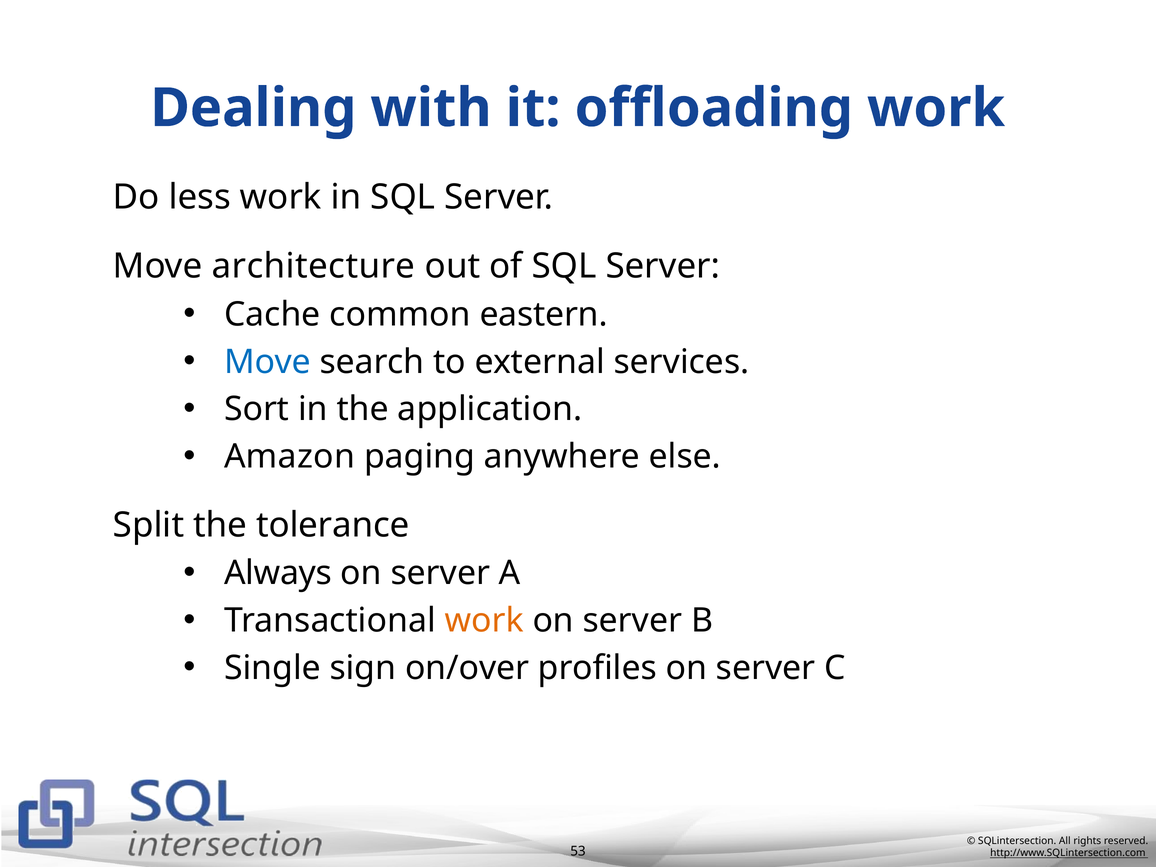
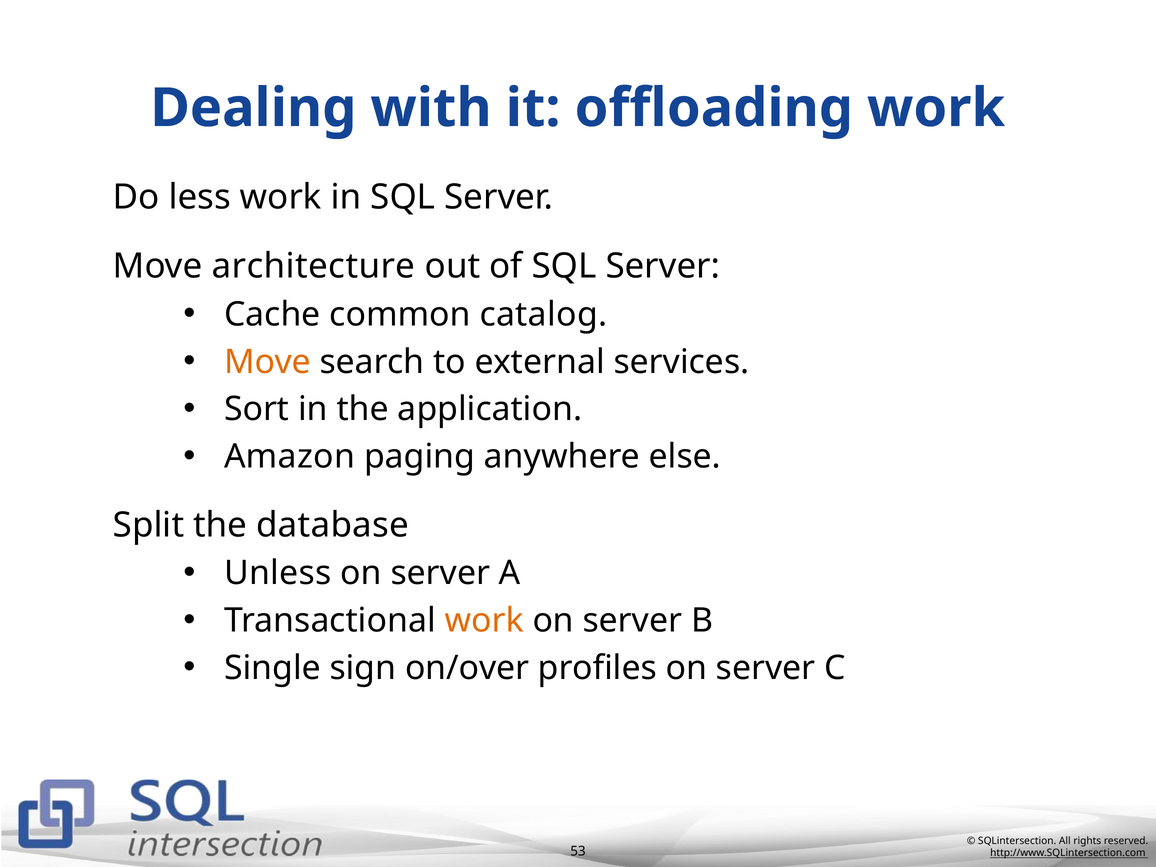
eastern: eastern -> catalog (543, 314)
Move colour: blue -> orange (268, 362)
tolerance: tolerance -> database (333, 525)
Always: Always -> Unless (278, 573)
